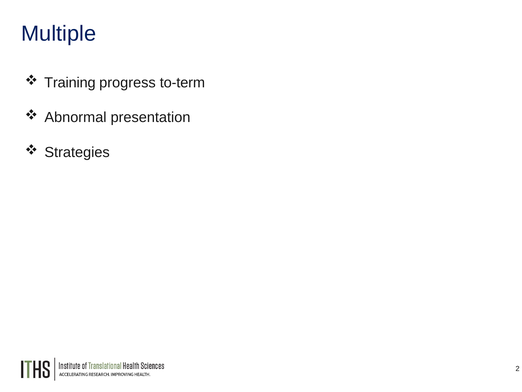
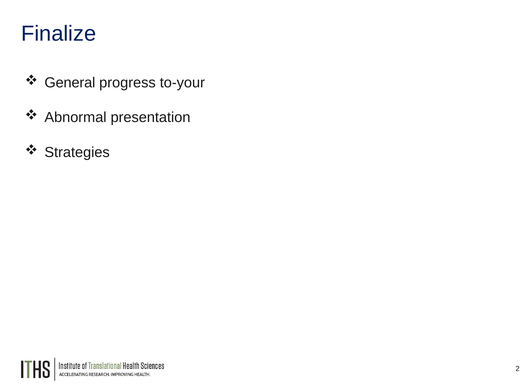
Multiple: Multiple -> Finalize (59, 34)
Training: Training -> General (70, 83)
to-term: to-term -> to-your (182, 83)
